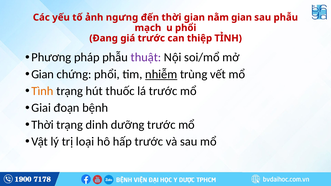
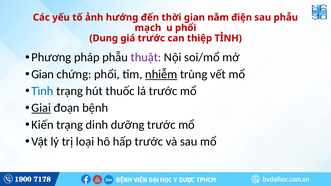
ngưng: ngưng -> hướng (122, 17)
nằm gian: gian -> điện (242, 17)
Đang: Đang -> Dung (104, 38)
Tình colour: orange -> blue (42, 91)
Giai underline: none -> present (41, 108)
Thời: Thời -> Kiến (42, 125)
